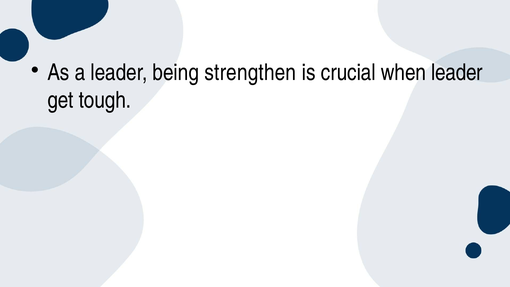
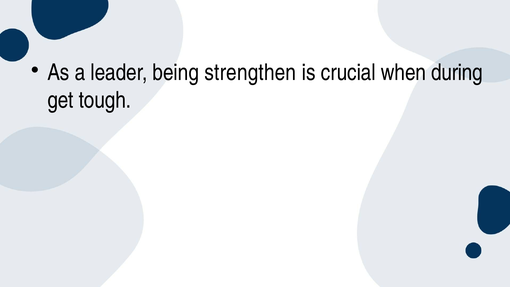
when leader: leader -> during (457, 72)
